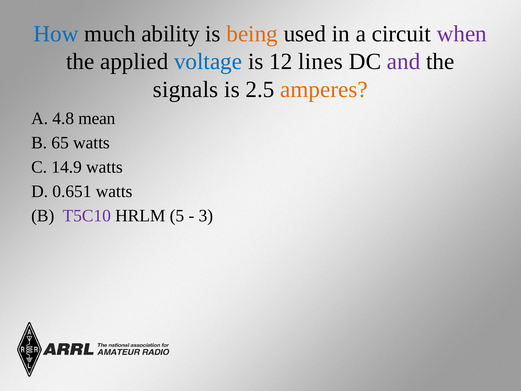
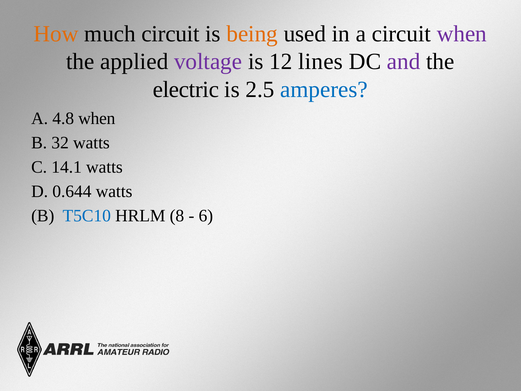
How colour: blue -> orange (56, 34)
much ability: ability -> circuit (171, 34)
voltage colour: blue -> purple (208, 62)
signals: signals -> electric (186, 89)
amperes colour: orange -> blue (324, 89)
4.8 mean: mean -> when (97, 118)
65: 65 -> 32 (60, 143)
14.9: 14.9 -> 14.1 (67, 167)
0.651: 0.651 -> 0.644 (72, 191)
T5C10 colour: purple -> blue (87, 216)
5: 5 -> 8 (177, 216)
3: 3 -> 6 (206, 216)
